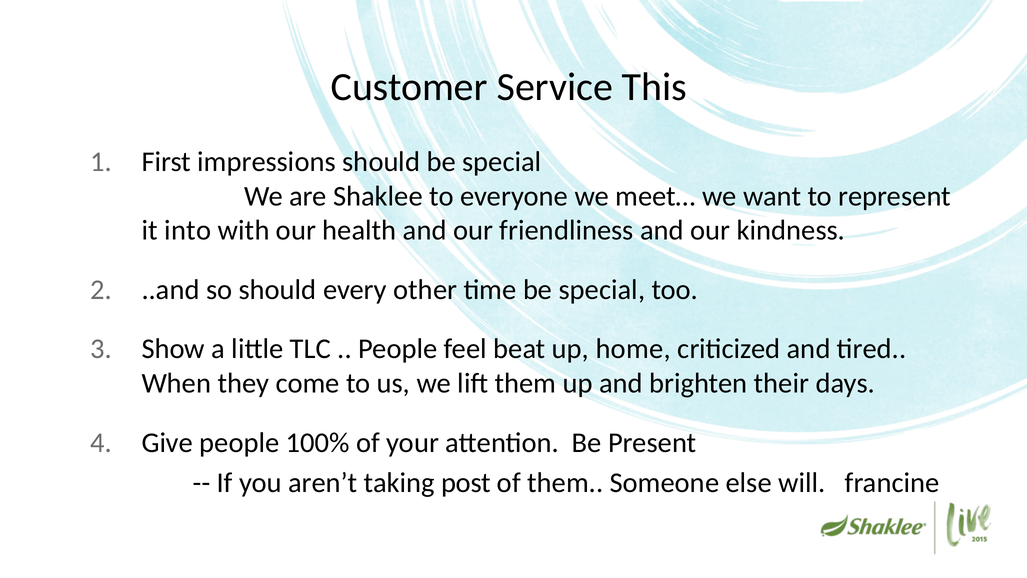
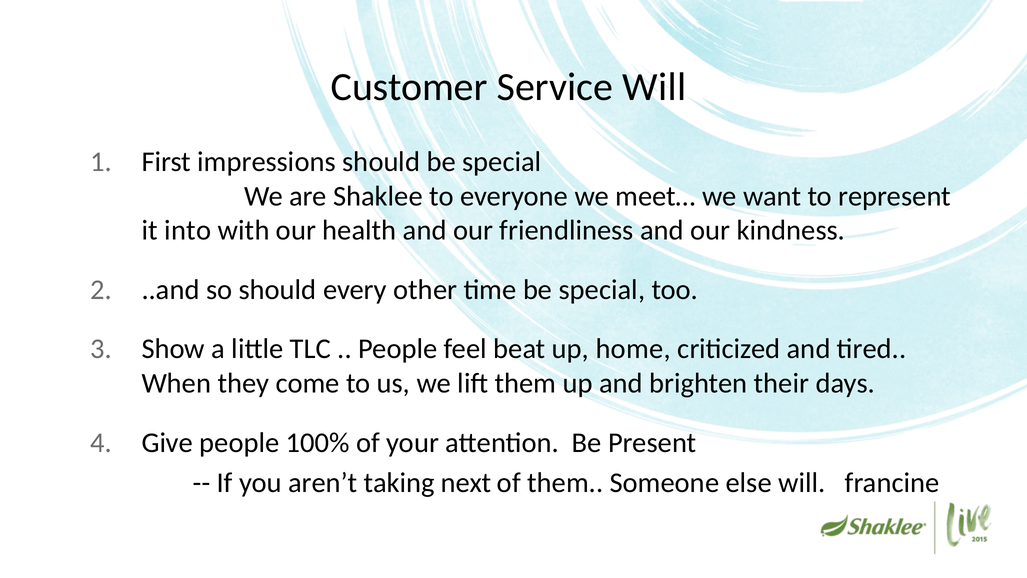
Service This: This -> Will (654, 87)
post: post -> next (466, 482)
